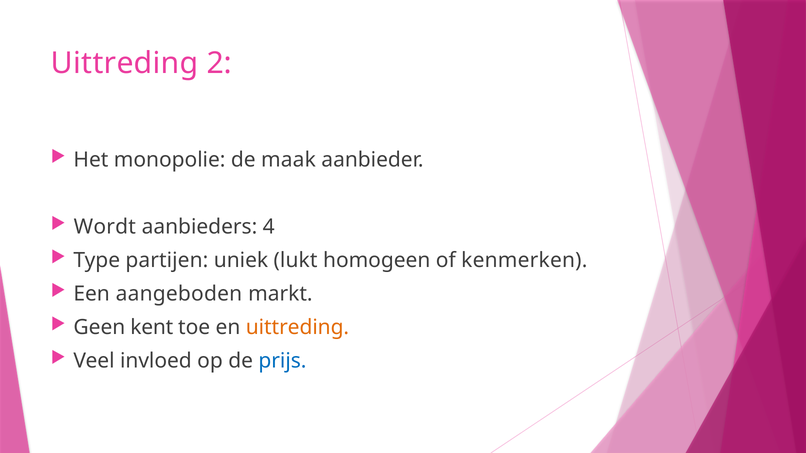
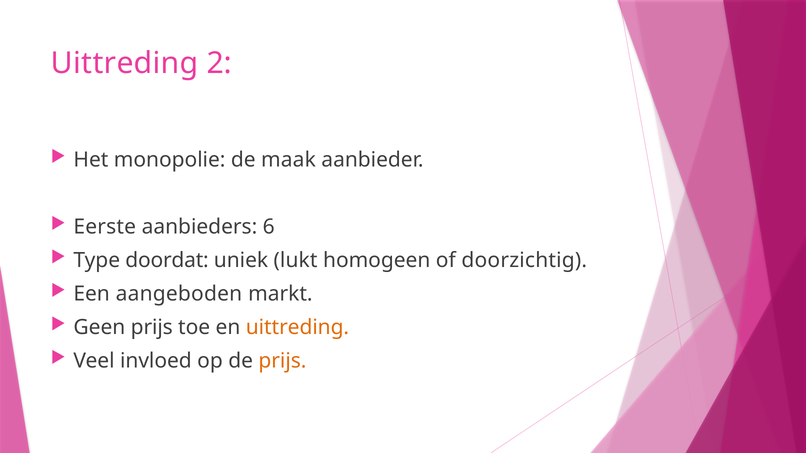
Wordt: Wordt -> Eerste (105, 227)
4: 4 -> 6 (269, 227)
partijen: partijen -> doordat (167, 261)
kenmerken: kenmerken -> doorzichtig (524, 261)
Geen kent: kent -> prijs (152, 328)
prijs colour: blue -> orange (282, 361)
